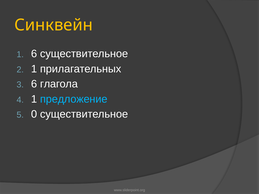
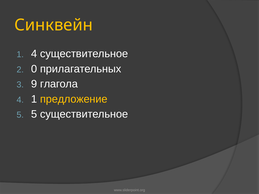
1 6: 6 -> 4 (34, 54)
2 1: 1 -> 0 (34, 69)
3 6: 6 -> 9 (34, 84)
предложение colour: light blue -> yellow (74, 99)
0: 0 -> 5 (34, 114)
